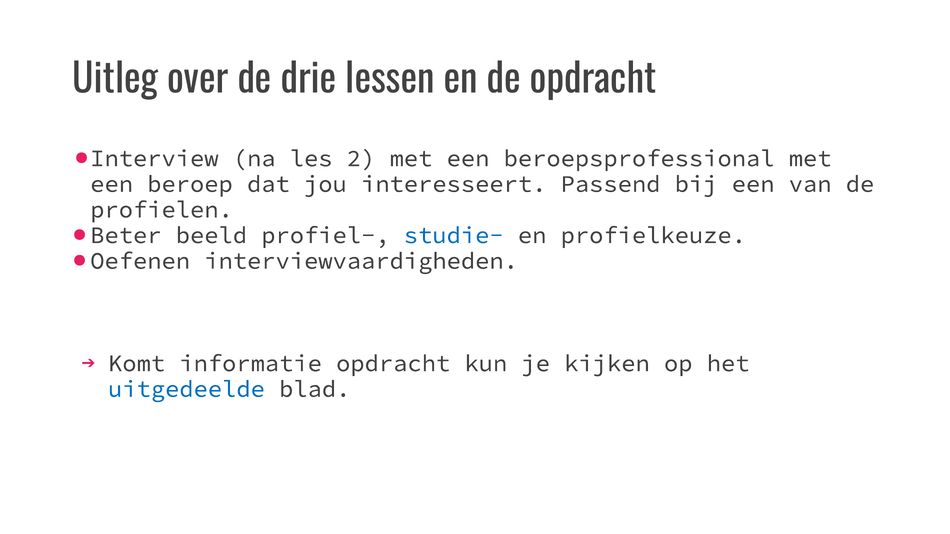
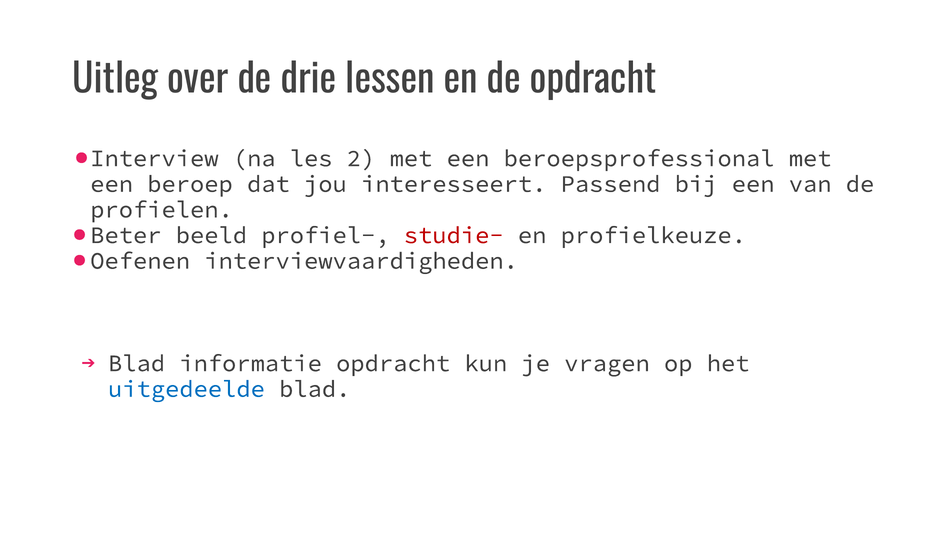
studie- colour: blue -> red (454, 235)
Komt: Komt -> Blad (137, 364)
kijken: kijken -> vragen (607, 364)
